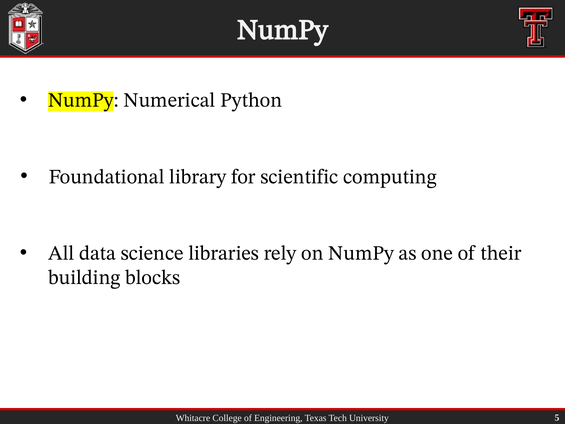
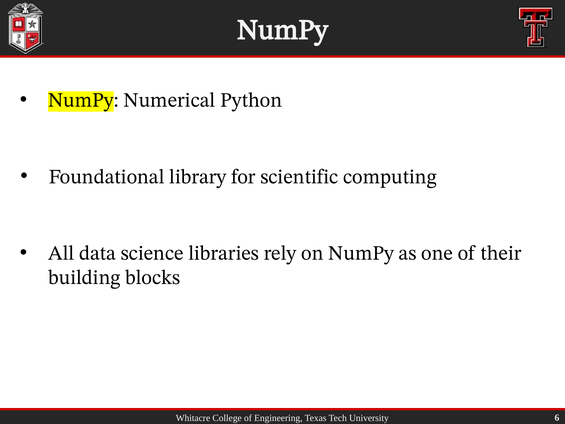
5: 5 -> 6 (557, 418)
